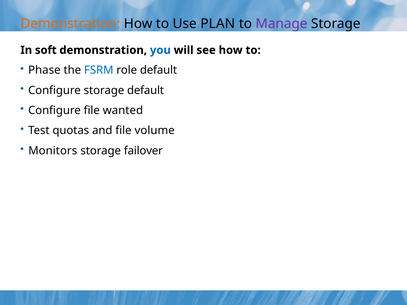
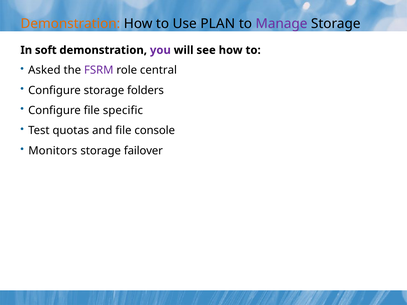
you colour: blue -> purple (160, 50)
Phase: Phase -> Asked (44, 70)
FSRM colour: blue -> purple (99, 70)
role default: default -> central (158, 70)
storage default: default -> folders (146, 90)
wanted: wanted -> specific (123, 111)
volume: volume -> console (155, 131)
